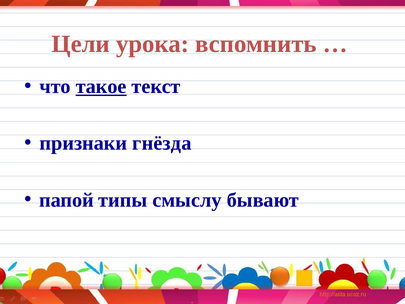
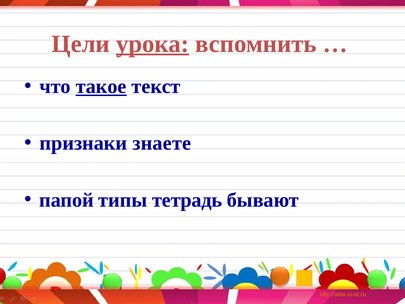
урока underline: none -> present (153, 44)
гнёзда: гнёзда -> знаете (162, 143)
смыслу: смыслу -> тетрадь (187, 200)
